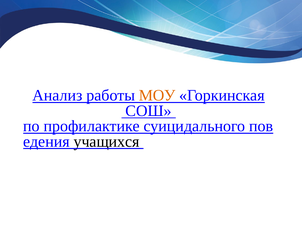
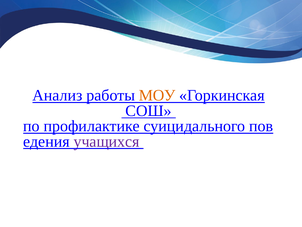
учащихся colour: black -> purple (107, 141)
